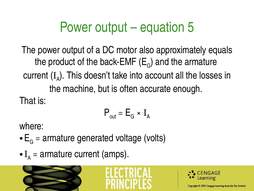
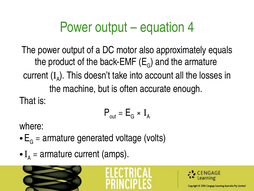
5: 5 -> 4 (191, 27)
